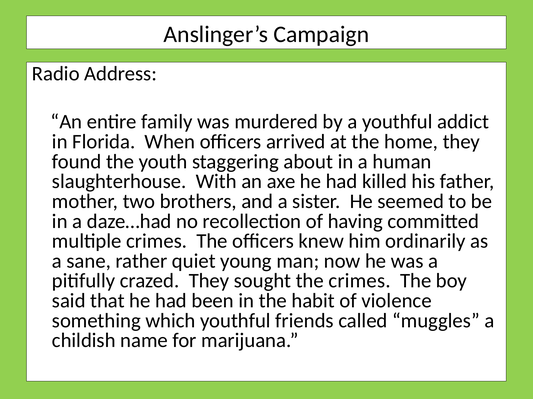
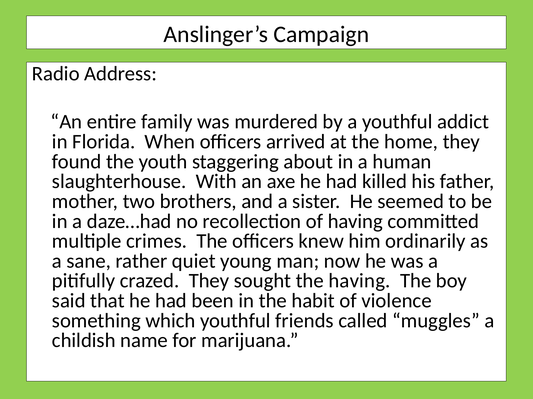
the crimes: crimes -> having (360, 281)
